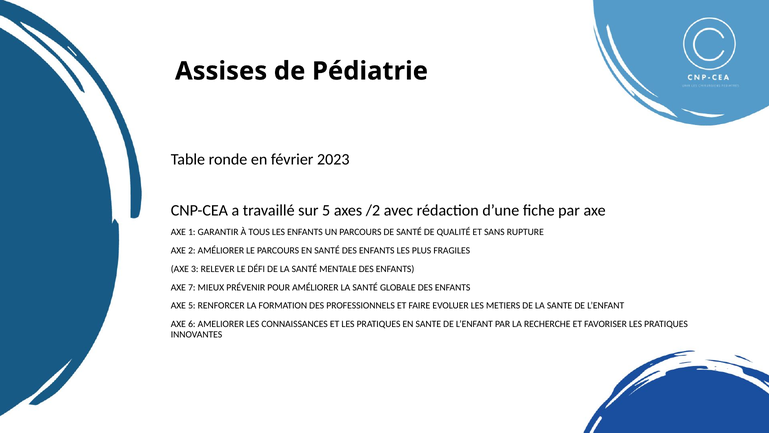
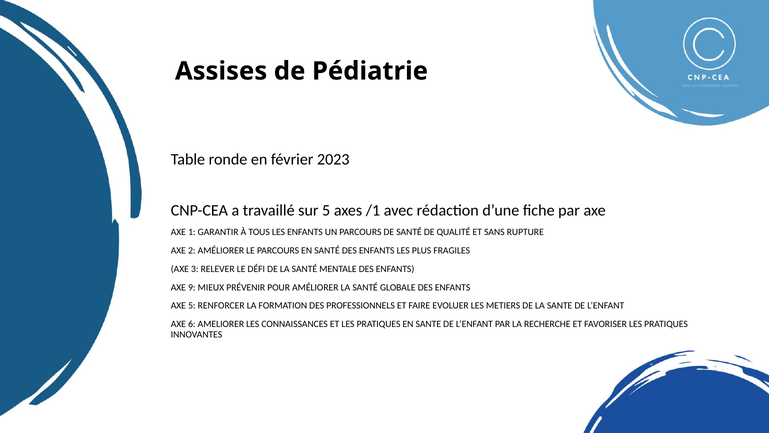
/2: /2 -> /1 (373, 210)
7: 7 -> 9 (192, 287)
